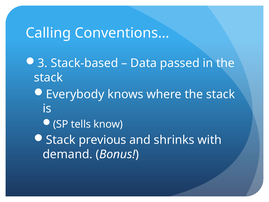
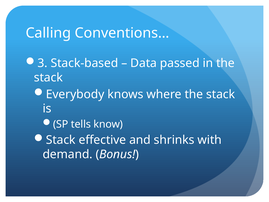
previous: previous -> effective (102, 140)
